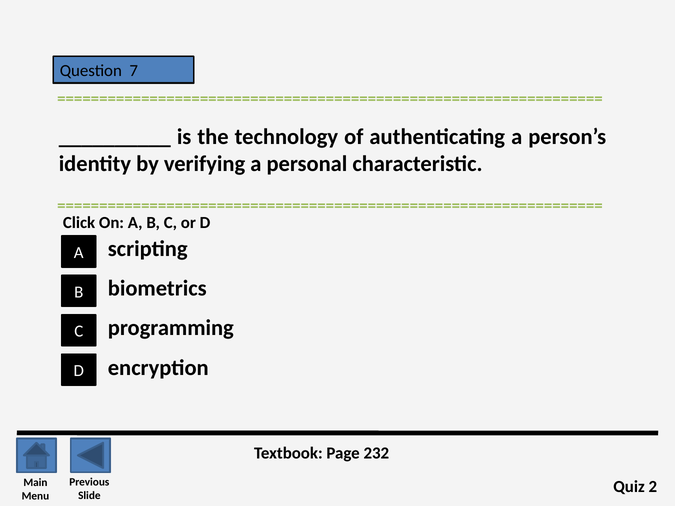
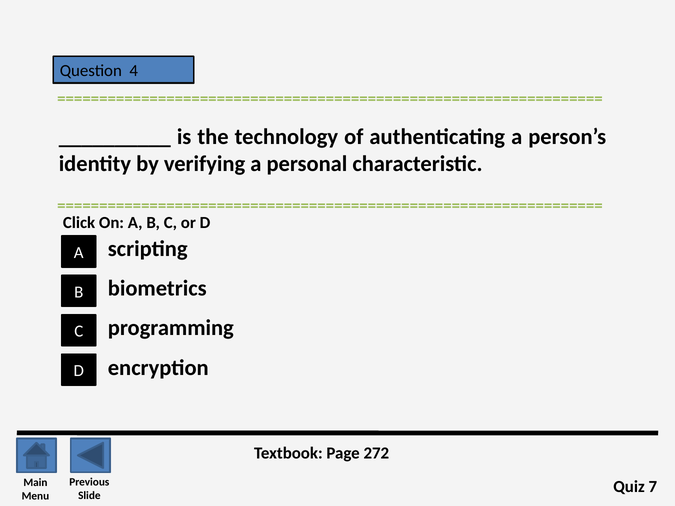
7: 7 -> 4 (134, 71)
232: 232 -> 272 (376, 453)
2: 2 -> 7 (653, 487)
